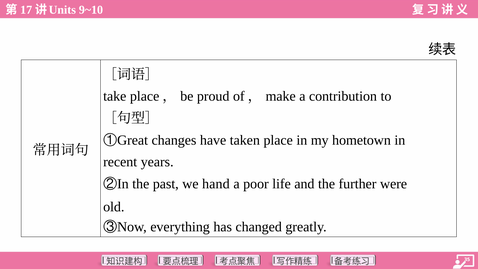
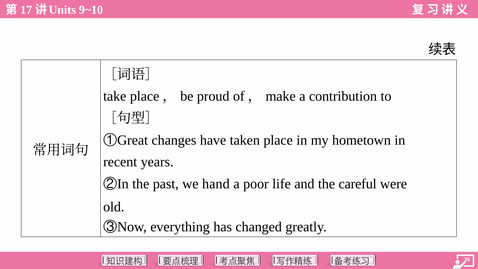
further: further -> careful (358, 184)
